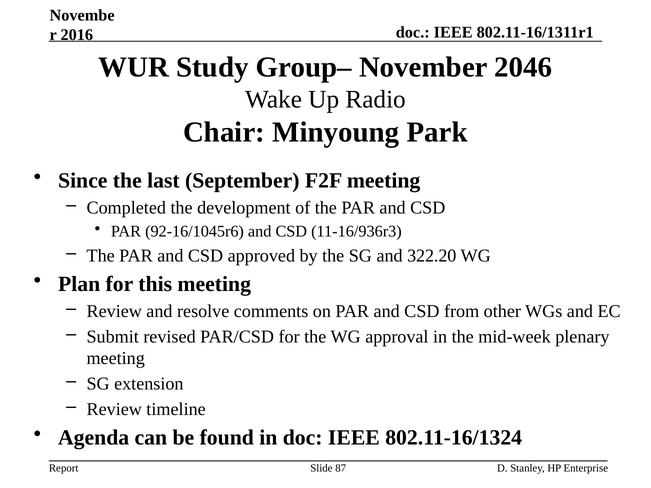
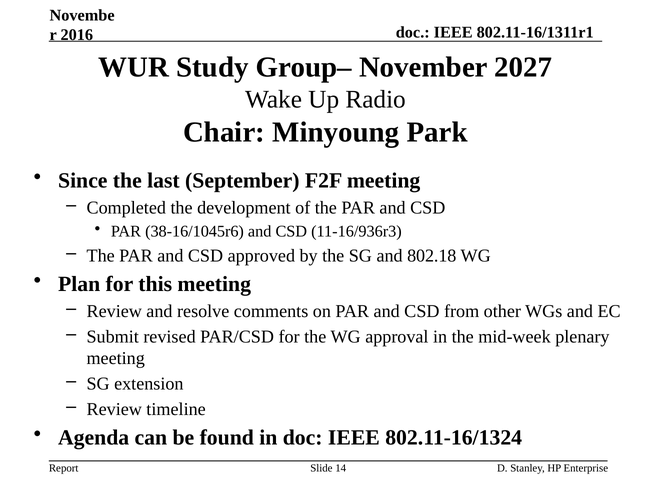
2046: 2046 -> 2027 (523, 67)
92-16/1045r6: 92-16/1045r6 -> 38-16/1045r6 (195, 232)
322.20: 322.20 -> 802.18 (432, 256)
87: 87 -> 14 (341, 468)
